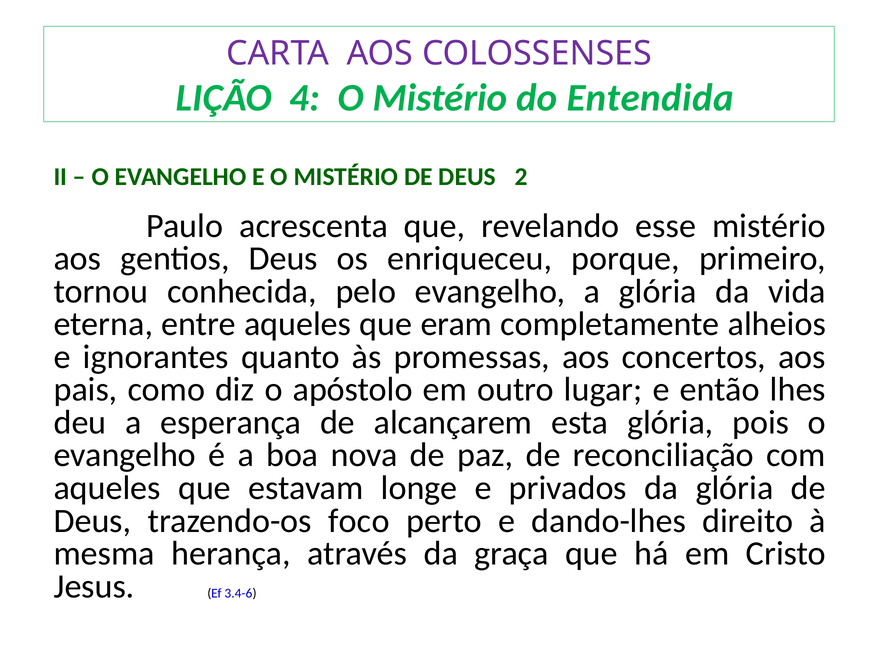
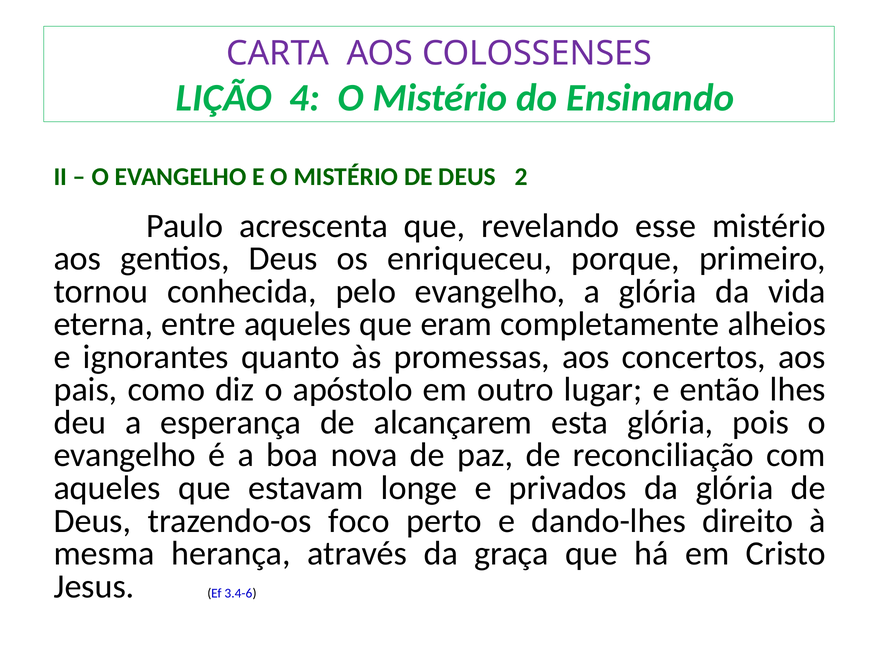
Entendida: Entendida -> Ensinando (650, 98)
